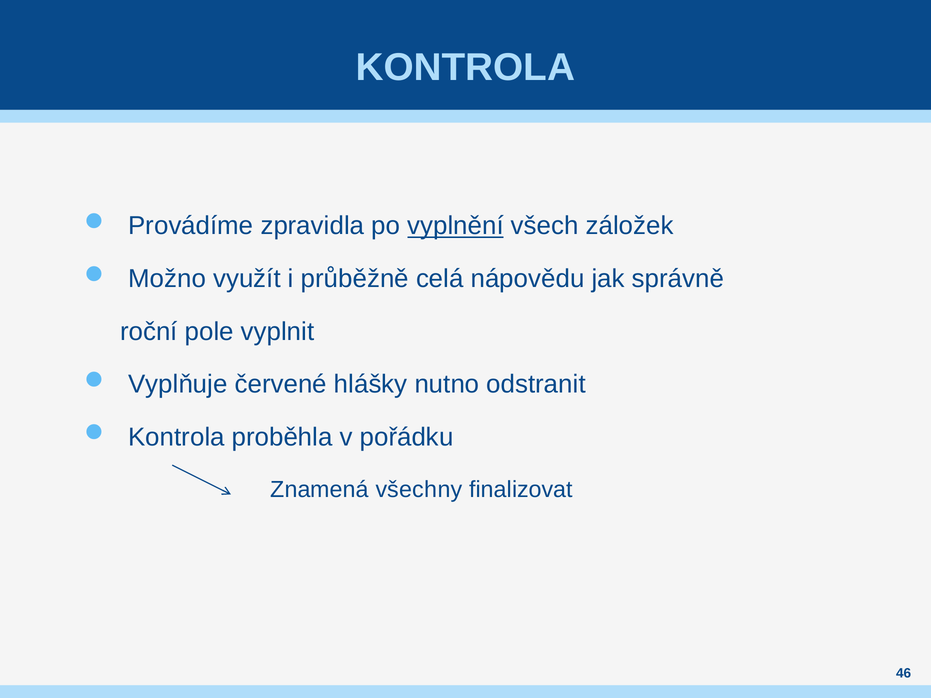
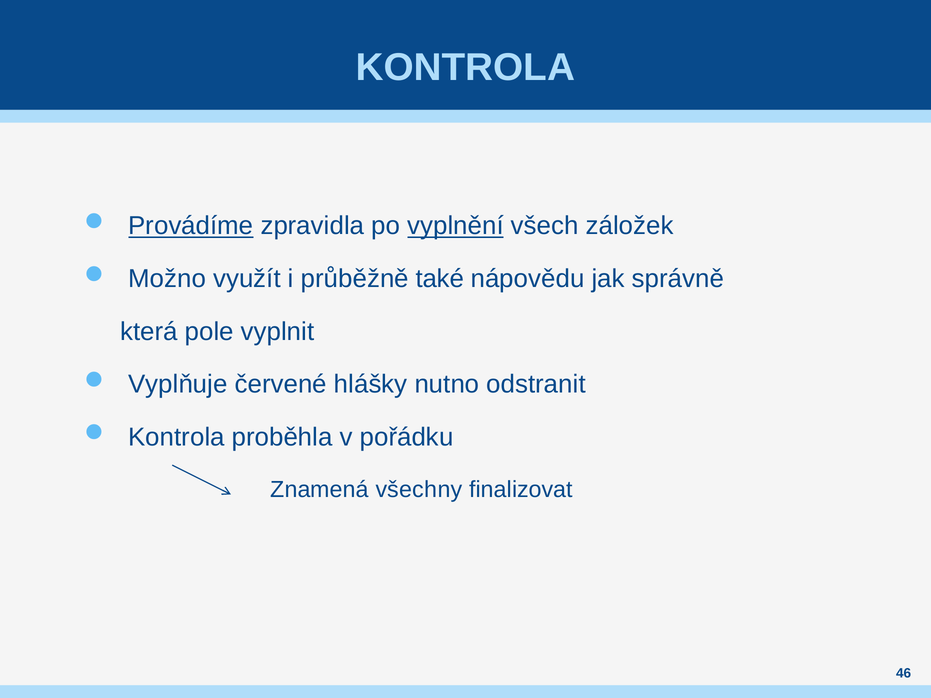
Provádíme underline: none -> present (191, 226)
celá: celá -> také (440, 279)
roční: roční -> která (149, 332)
